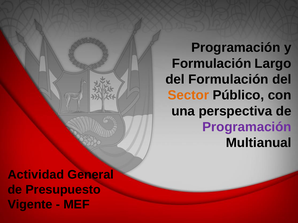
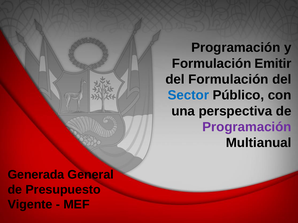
Largo: Largo -> Emitir (273, 64)
Sector colour: orange -> blue (188, 95)
Actividad: Actividad -> Generada (36, 175)
